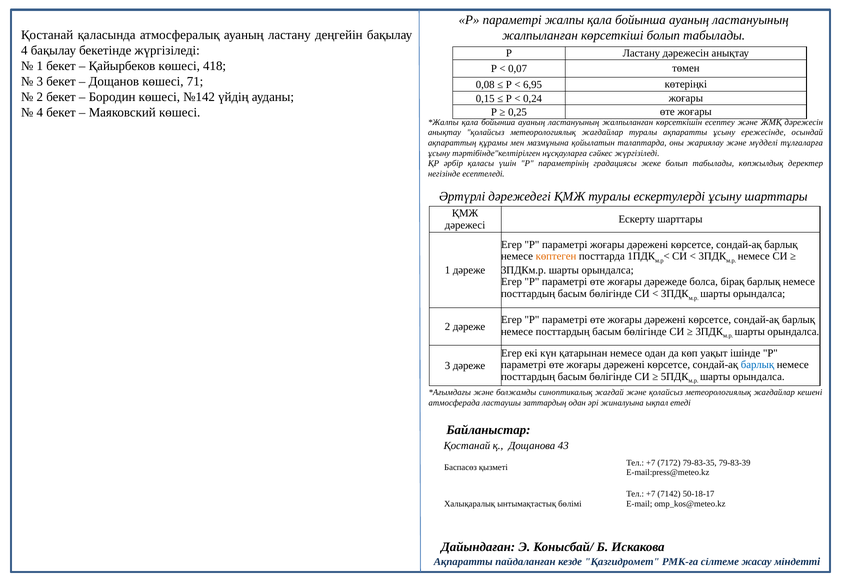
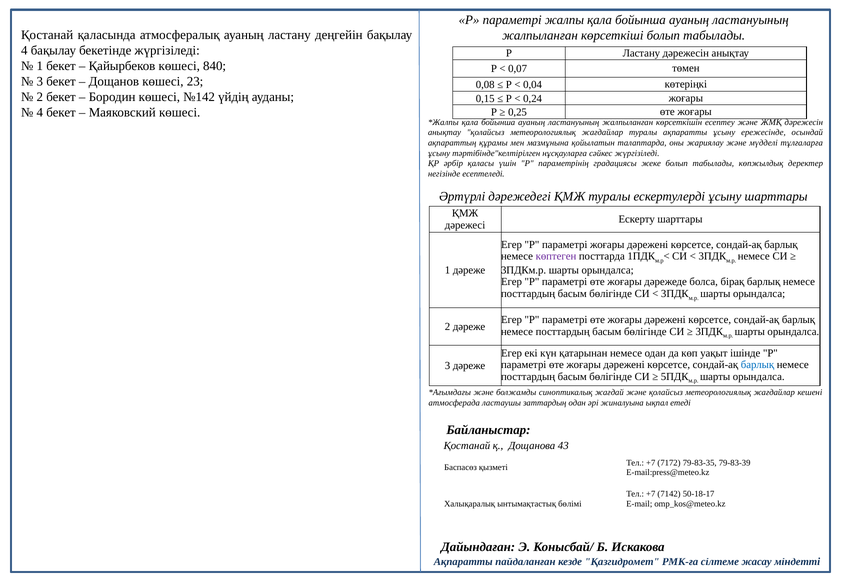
418: 418 -> 840 (215, 66)
71: 71 -> 23 (195, 82)
6,95: 6,95 -> 0,04 (533, 85)
көптеген colour: orange -> purple (556, 256)
